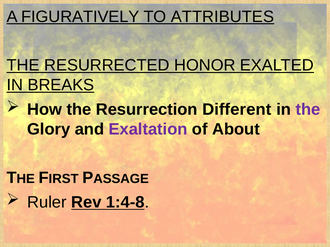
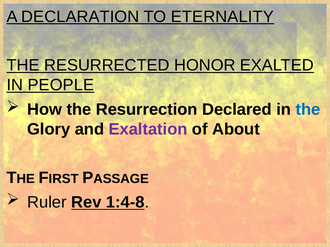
FIGURATIVELY: FIGURATIVELY -> DECLARATION (80, 17)
ATTRIBUTES: ATTRIBUTES -> ETERNALITY (222, 17)
BREAKS: BREAKS -> PEOPLE (61, 85)
Different: Different -> Declared (237, 110)
the colour: purple -> blue (308, 110)
